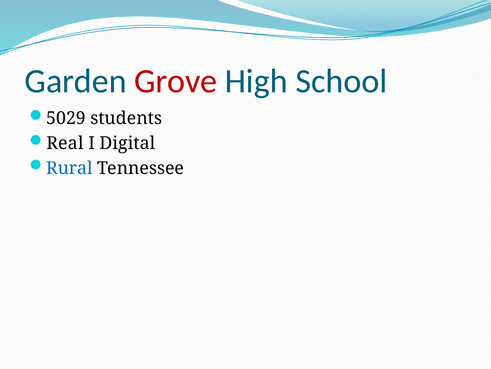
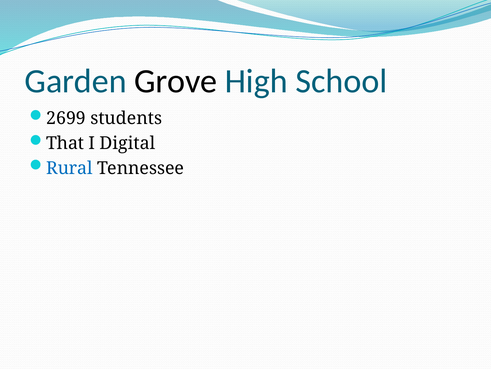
Grove colour: red -> black (176, 81)
5029: 5029 -> 2699 (66, 118)
Real: Real -> That (65, 143)
